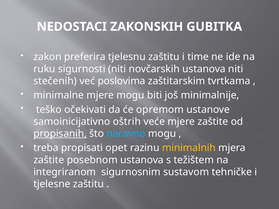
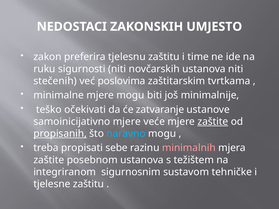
GUBITKA: GUBITKA -> UMJESTO (214, 27)
opremom: opremom -> zatvaranje (160, 110)
samoinicijativno oštrih: oštrih -> mjere (127, 122)
zaštite underline: none -> present (213, 122)
opet: opet -> sebe (117, 148)
minimalnih colour: yellow -> pink (189, 148)
